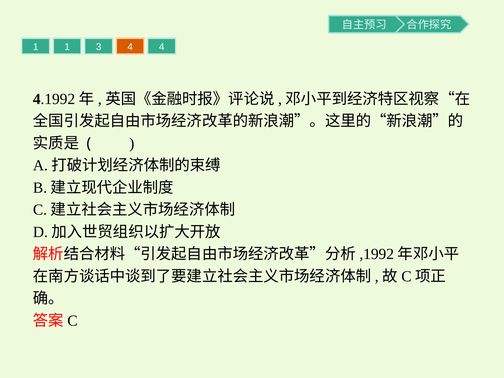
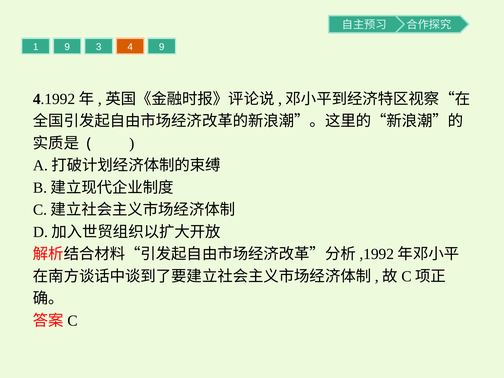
1 1: 1 -> 9 (67, 47)
4 4: 4 -> 9 (162, 47)
